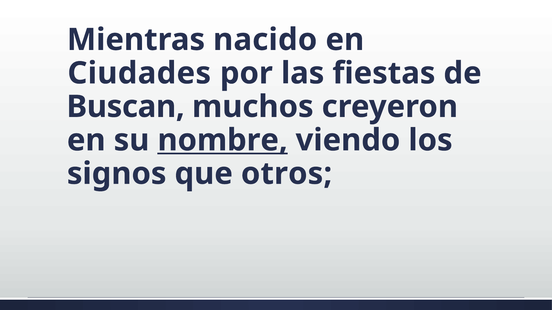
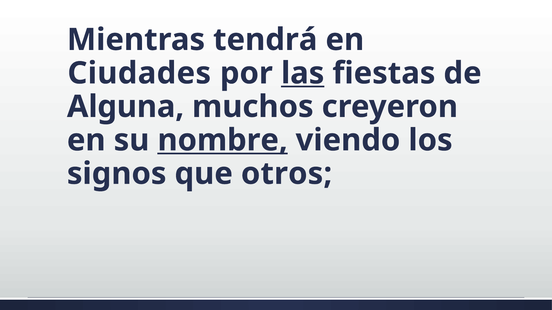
nacido: nacido -> tendrá (265, 40)
las underline: none -> present (303, 73)
Buscan: Buscan -> Alguna (126, 107)
